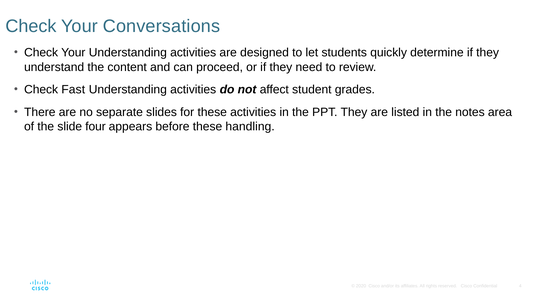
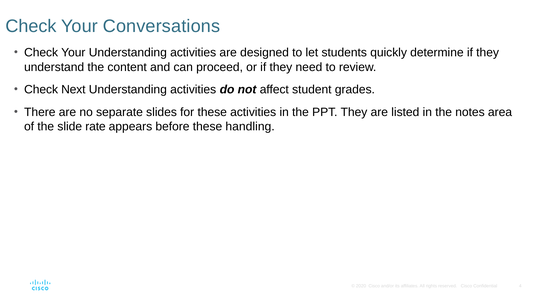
Fast: Fast -> Next (73, 90)
four: four -> rate (96, 127)
